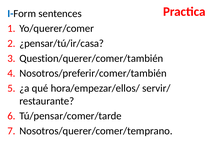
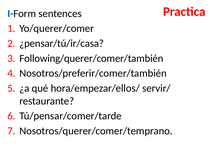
Question/querer/comer/también: Question/querer/comer/también -> Following/querer/comer/también (91, 58)
